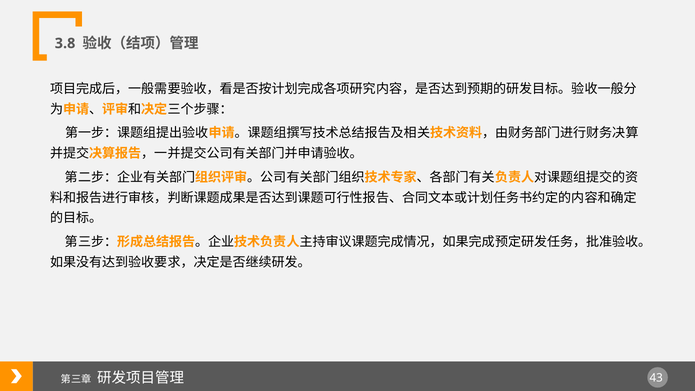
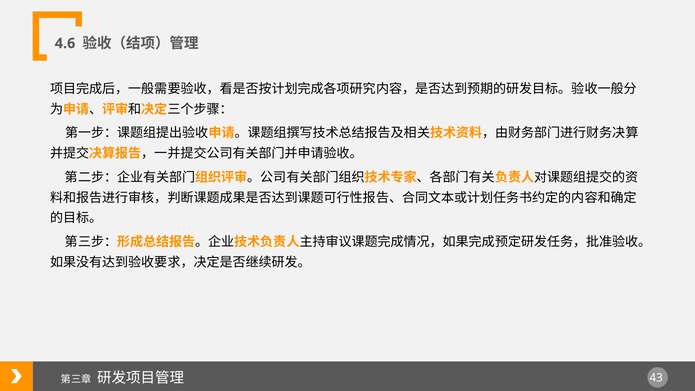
3.8: 3.8 -> 4.6 (65, 43)
